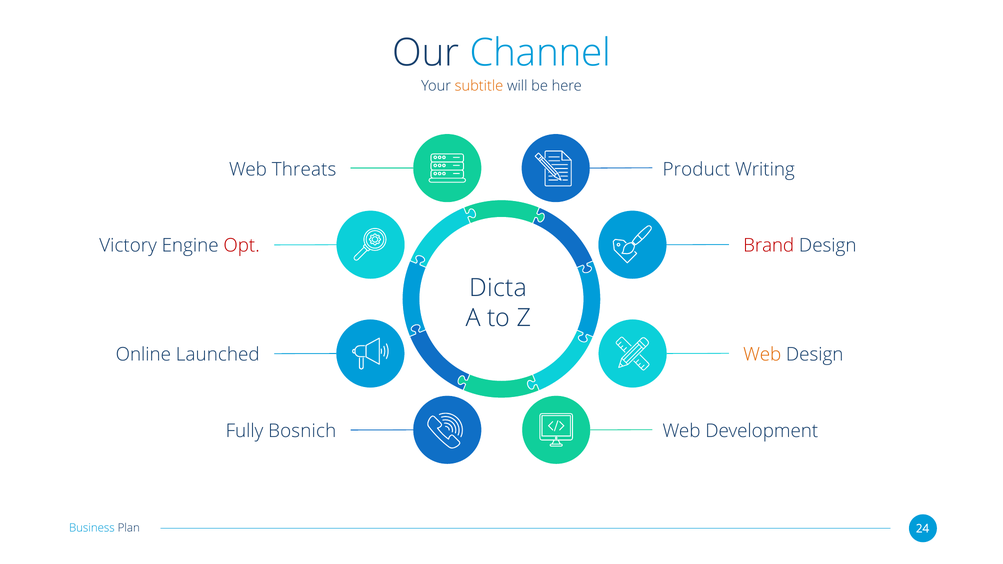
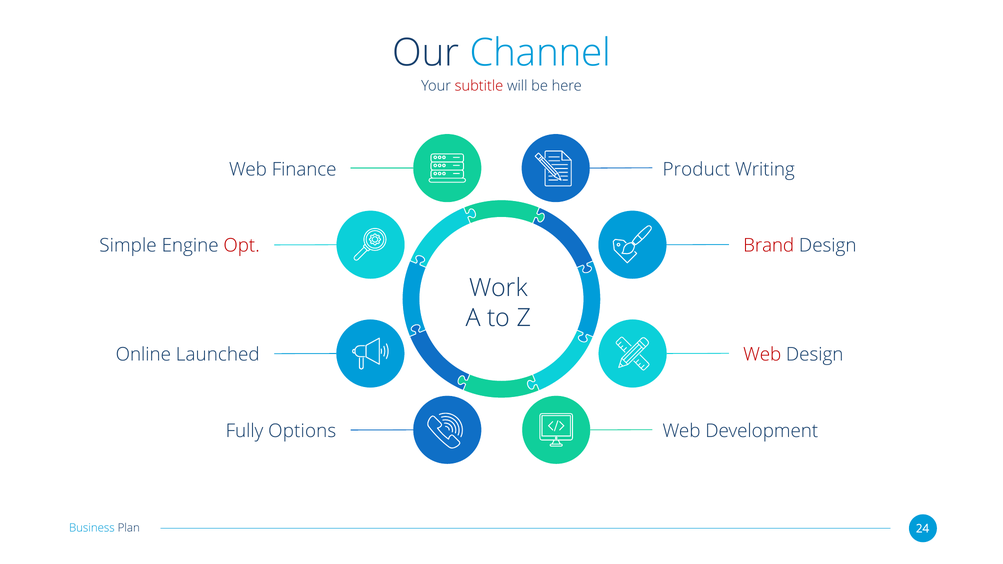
subtitle colour: orange -> red (479, 86)
Threats: Threats -> Finance (304, 170)
Victory: Victory -> Simple (128, 246)
Dicta: Dicta -> Work (498, 288)
Web colour: orange -> red (762, 355)
Bosnich: Bosnich -> Options (302, 431)
